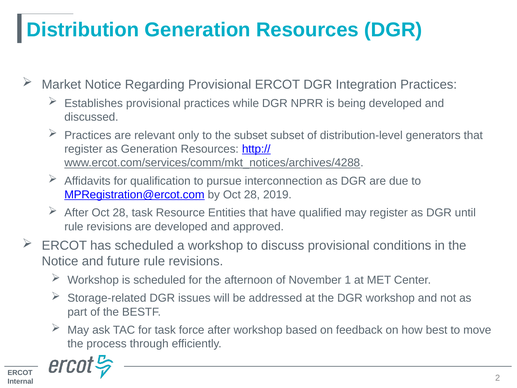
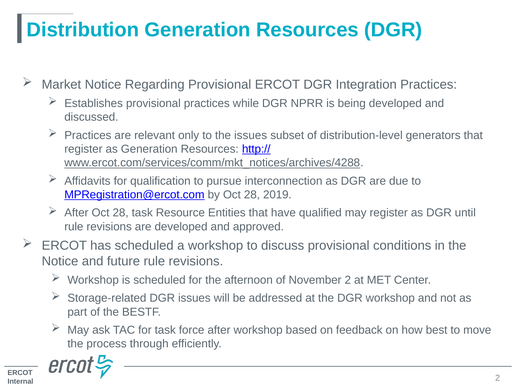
the subset: subset -> issues (251, 135)
November 1: 1 -> 2 (348, 280)
